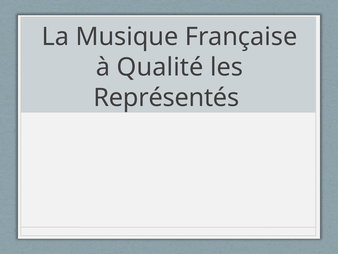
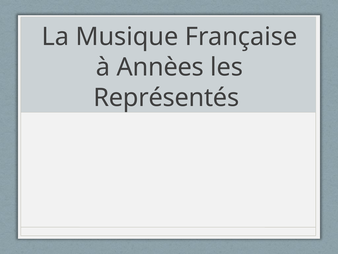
Qualité: Qualité -> Annèes (160, 67)
